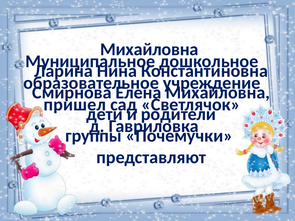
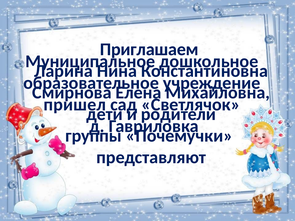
Михайловна: Михайловна -> Приглашаем (149, 49)
